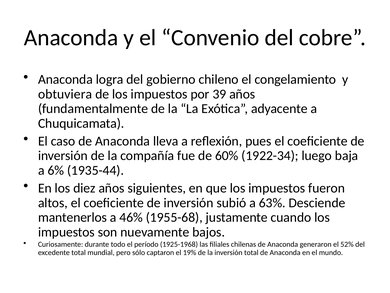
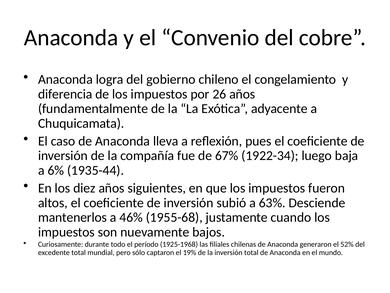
obtuviera: obtuviera -> diferencia (65, 94)
39: 39 -> 26 (219, 94)
60%: 60% -> 67% (227, 155)
